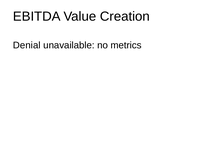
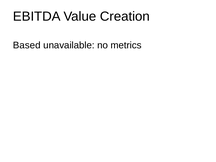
Denial: Denial -> Based (27, 45)
